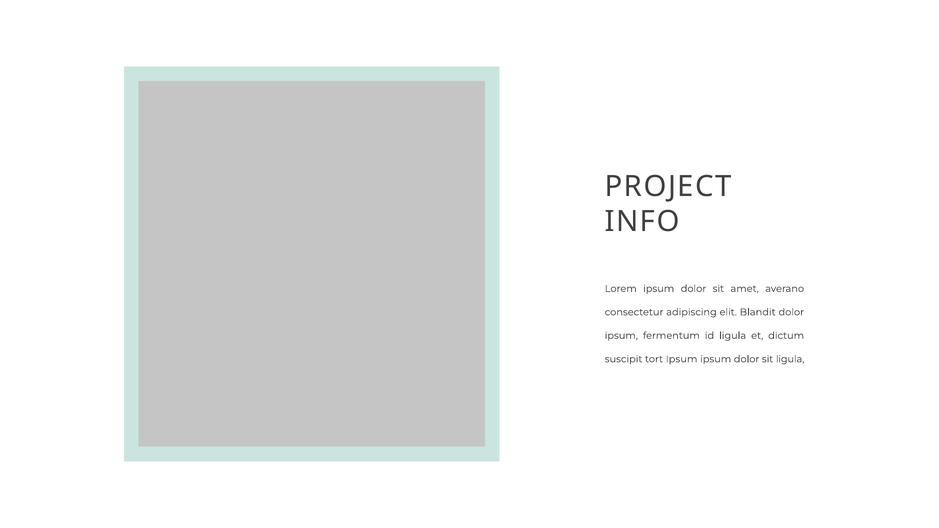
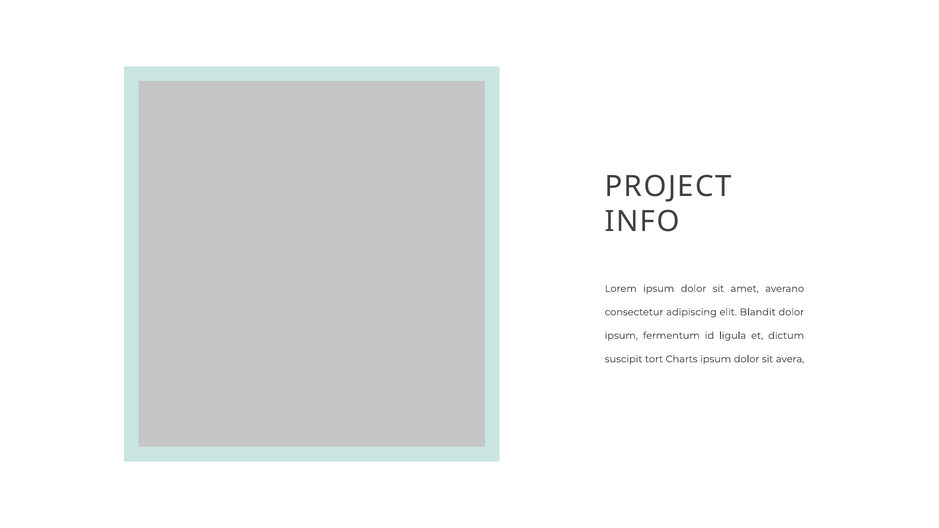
tort Ipsum: Ipsum -> Charts (682, 359)
sit ligula: ligula -> avera (790, 359)
